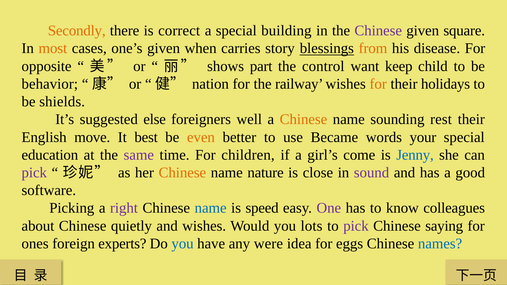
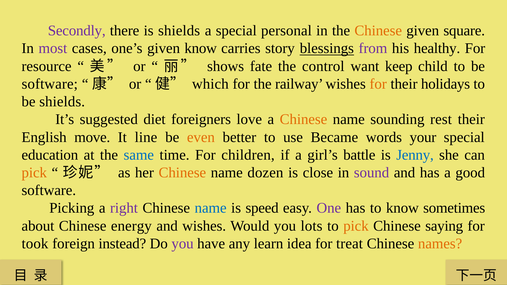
Secondly colour: orange -> purple (77, 31)
is correct: correct -> shields (179, 31)
building: building -> personal (286, 31)
Chinese colour: purple -> orange (378, 31)
most colour: orange -> purple (53, 48)
given when: when -> know (201, 48)
from colour: orange -> purple (373, 48)
disease: disease -> healthy (437, 48)
opposite: opposite -> resource (47, 66)
part: part -> fate (261, 66)
behavior: behavior -> software (50, 84)
nation: nation -> which (210, 84)
else: else -> diet (155, 119)
well: well -> love (249, 119)
best: best -> line (146, 137)
same colour: purple -> blue (139, 155)
come: come -> battle (359, 155)
pick colour: purple -> orange (34, 173)
nature: nature -> dozen (265, 173)
colleagues: colleagues -> sometimes (454, 208)
quietly: quietly -> energy (131, 226)
pick colour: purple -> orange (356, 226)
ones: ones -> took (35, 244)
experts: experts -> instead (122, 244)
you colour: blue -> purple (183, 244)
were: were -> learn (269, 244)
eggs: eggs -> treat (350, 244)
names colour: blue -> orange (440, 244)
